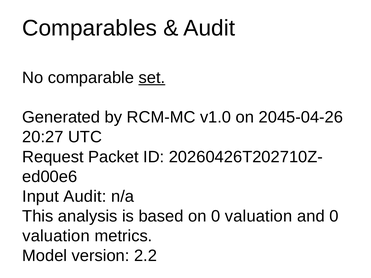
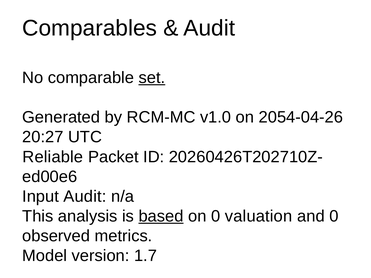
2045-04-26: 2045-04-26 -> 2054-04-26 (301, 117)
Request: Request -> Reliable (53, 157)
based underline: none -> present (161, 216)
valuation: valuation -> observed (56, 236)
2.2: 2.2 -> 1.7 (146, 256)
